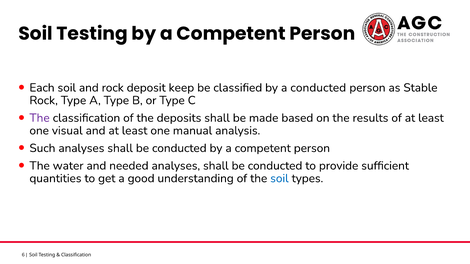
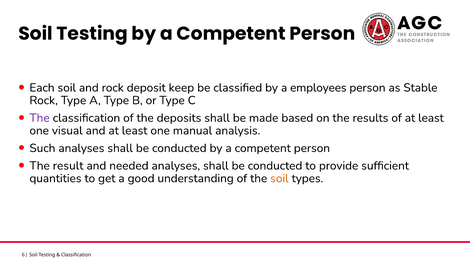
a conducted: conducted -> employees (318, 88)
water: water -> result (68, 166)
soil colour: blue -> orange (279, 179)
